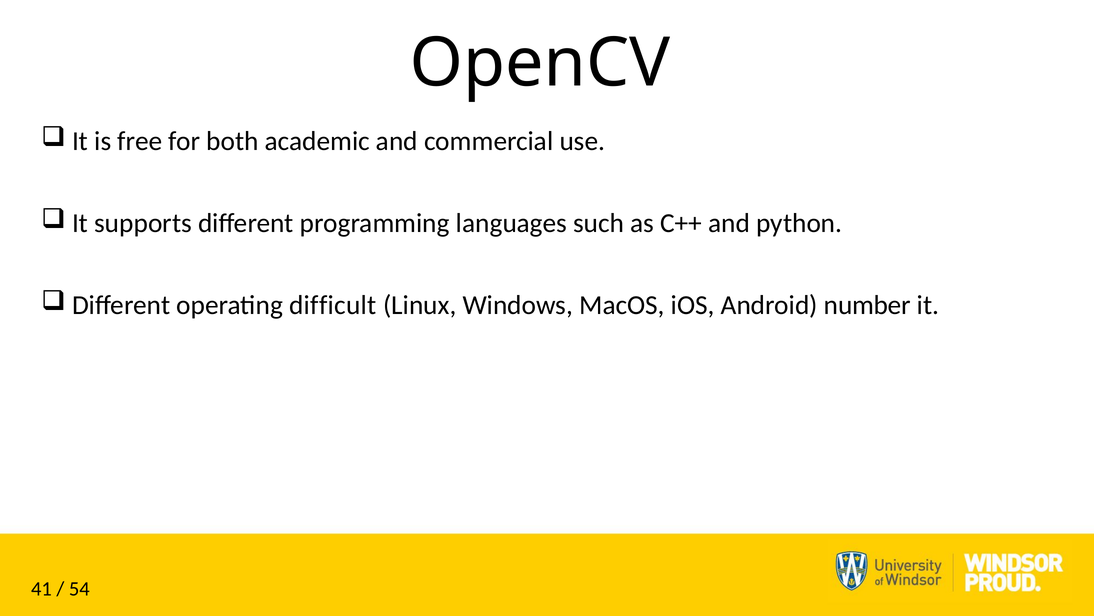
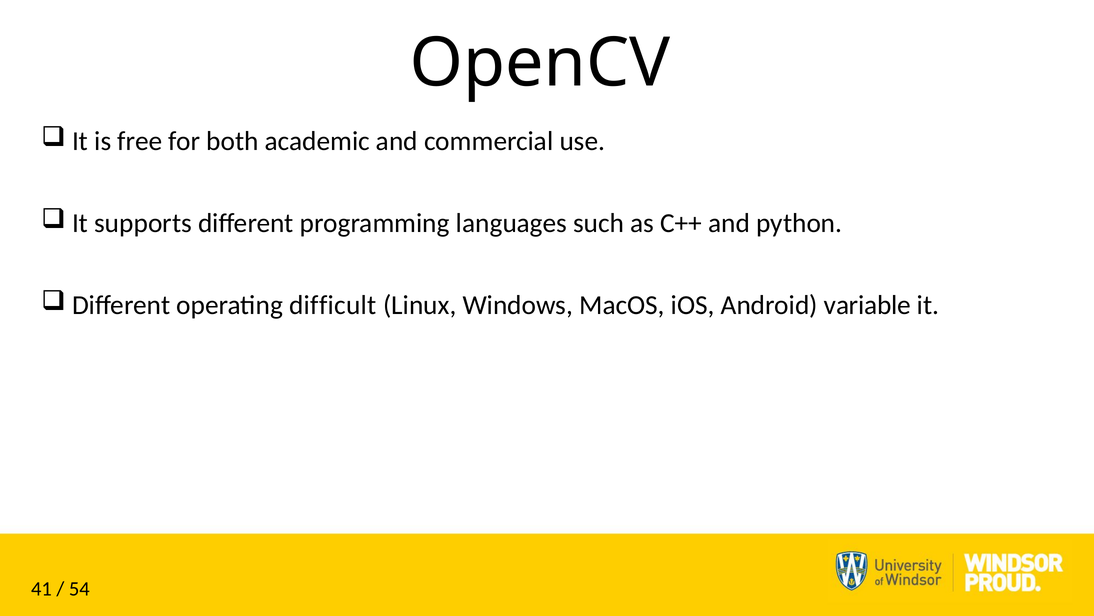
number: number -> variable (867, 305)
